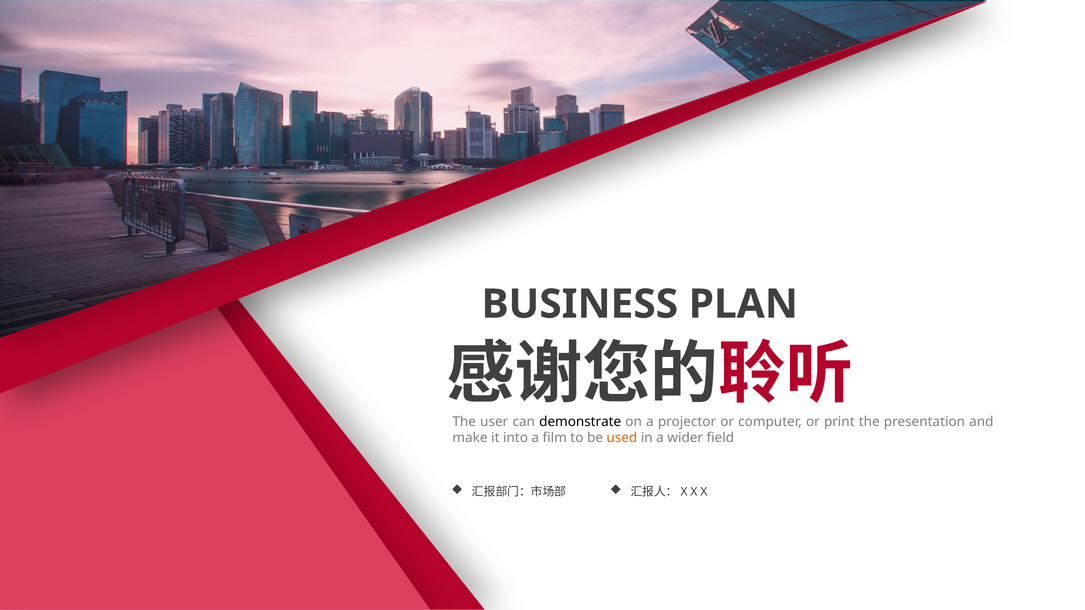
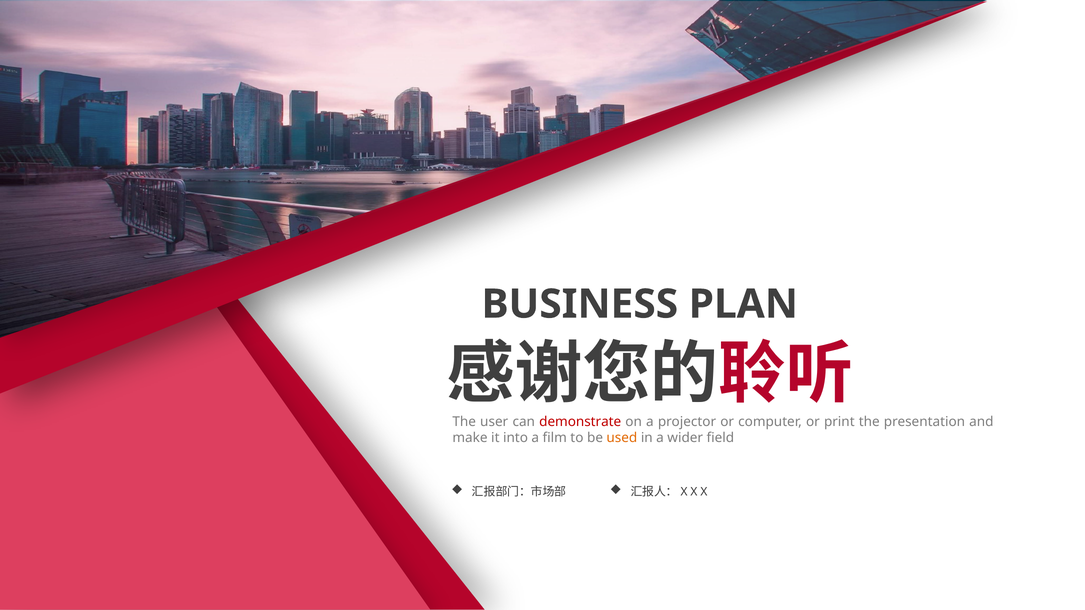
demonstrate colour: black -> red (580, 422)
